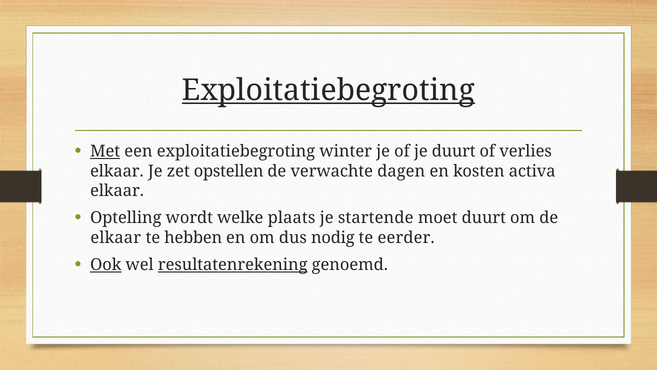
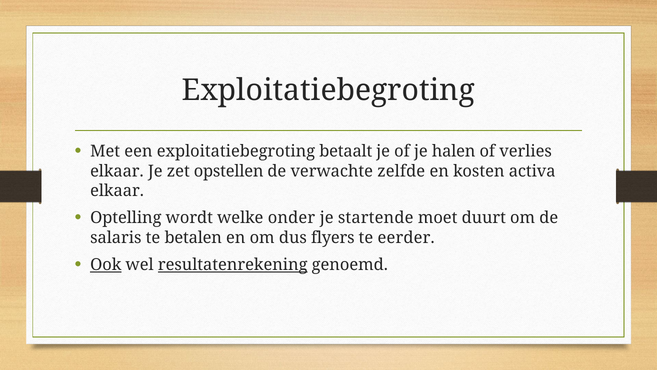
Exploitatiebegroting underline: present -> none (328, 90)
Met underline: present -> none (105, 151)
winter: winter -> betaalt (346, 151)
je duurt: duurt -> halen (454, 151)
dagen: dagen -> zelfde (401, 171)
plaats: plaats -> onder (292, 218)
elkaar: elkaar -> salaris (116, 237)
hebben: hebben -> betalen (193, 237)
nodig: nodig -> flyers (333, 237)
